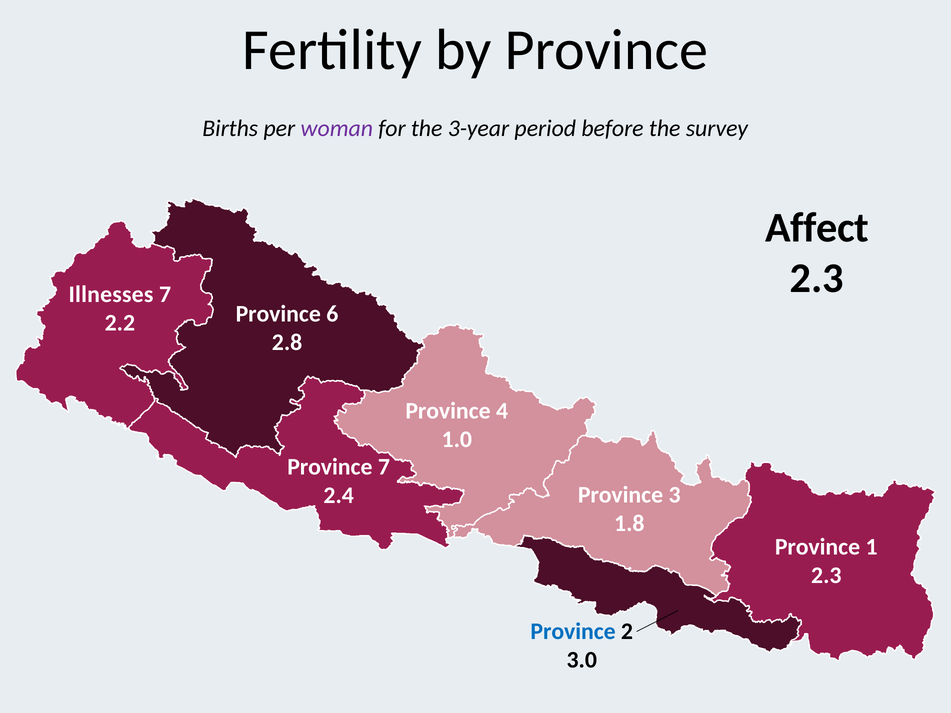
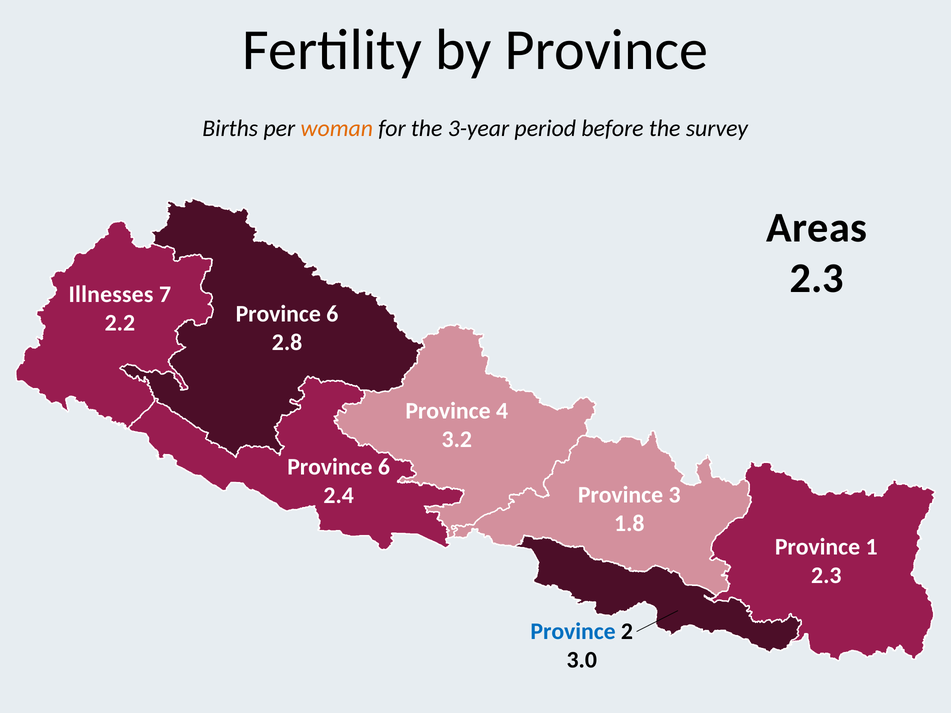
woman colour: purple -> orange (337, 128)
Affect: Affect -> Areas (817, 228)
1.0: 1.0 -> 3.2 (457, 440)
7: 7 -> 6 (384, 467)
